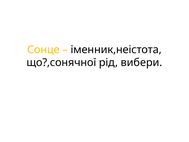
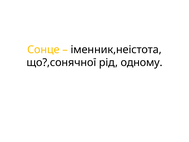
вибери: вибери -> одному (142, 62)
